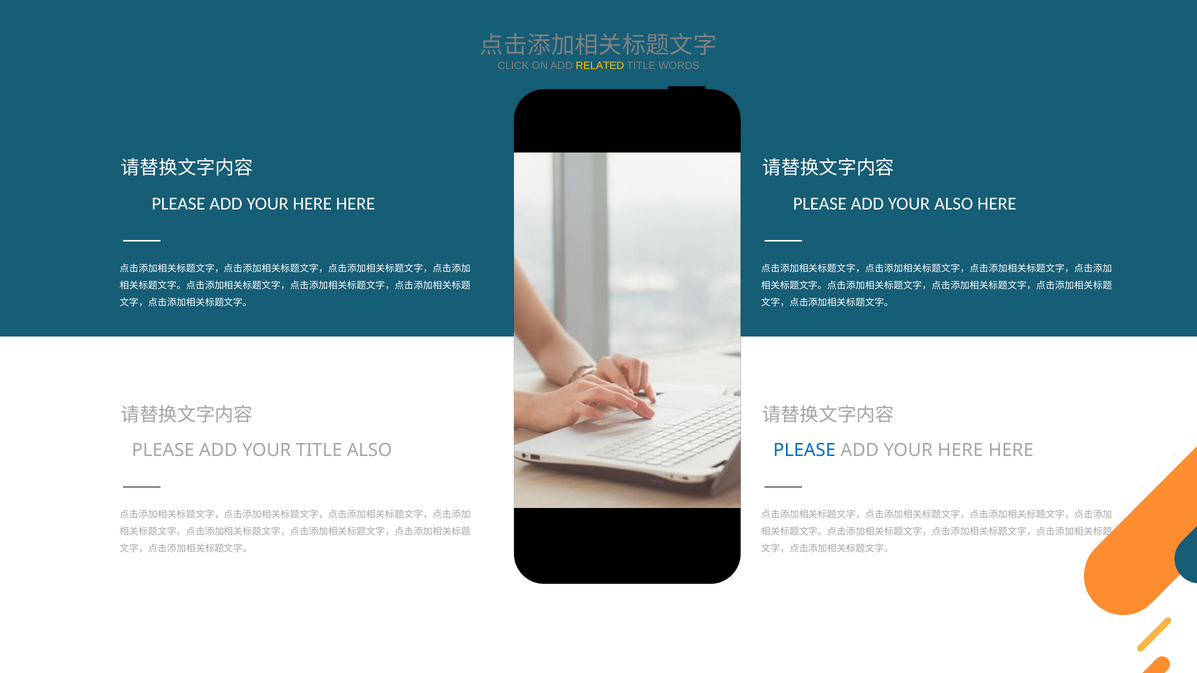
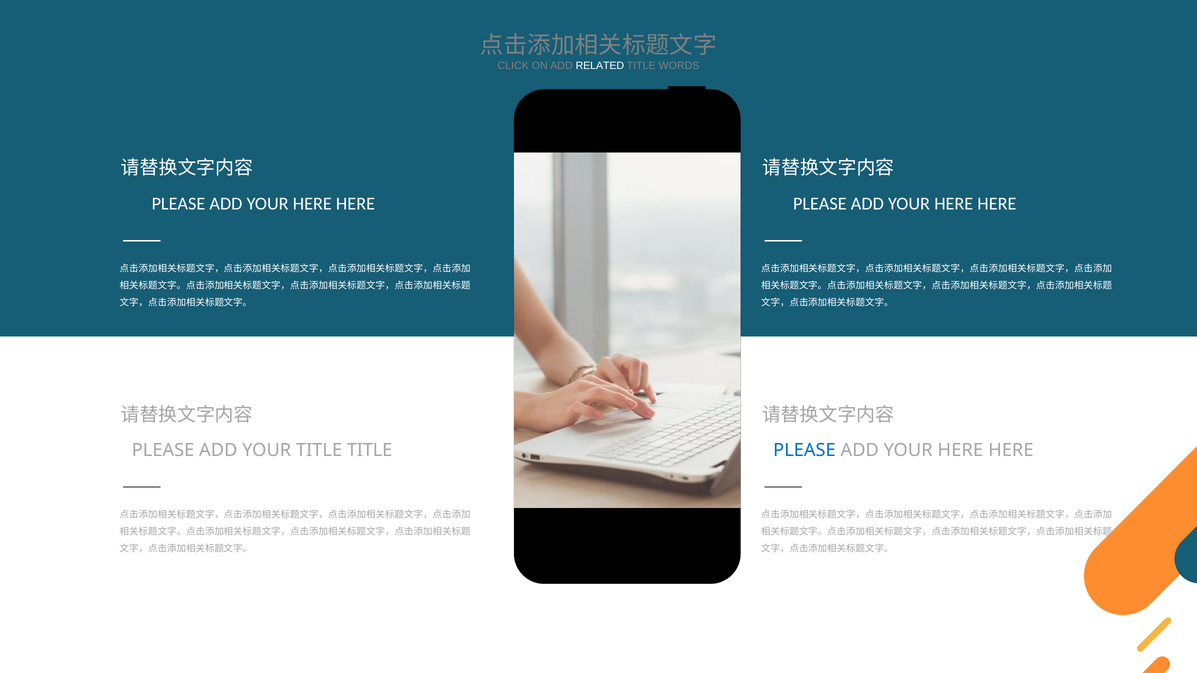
RELATED colour: yellow -> white (600, 66)
ALSO: ALSO -> HERE (954, 204)
TITLE ALSO: ALSO -> TITLE (370, 450)
